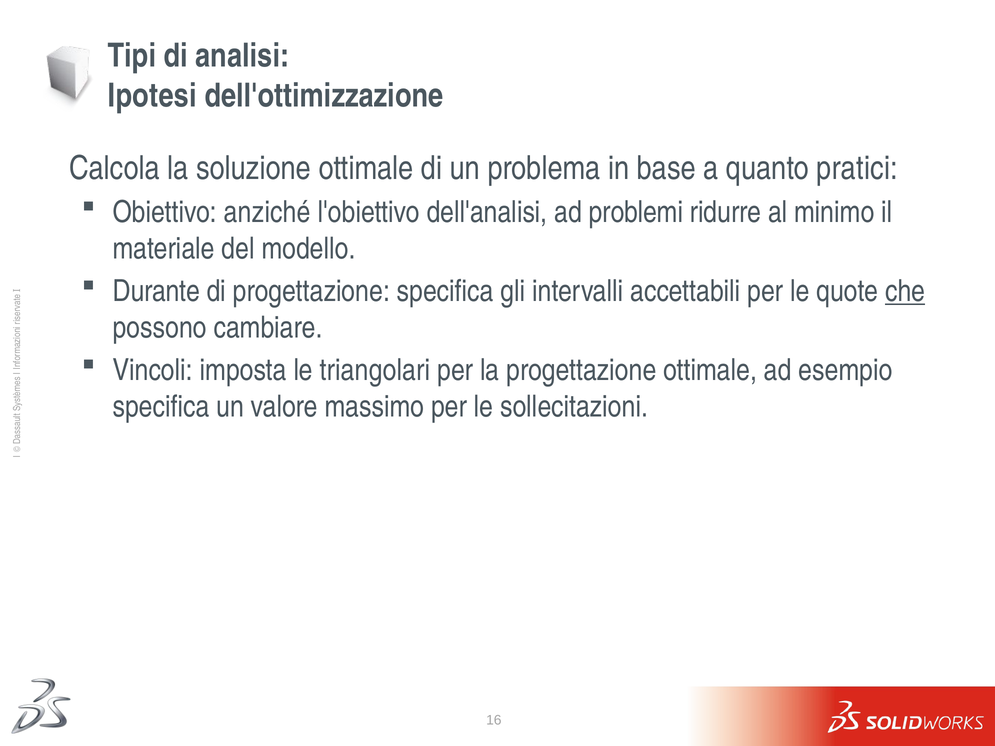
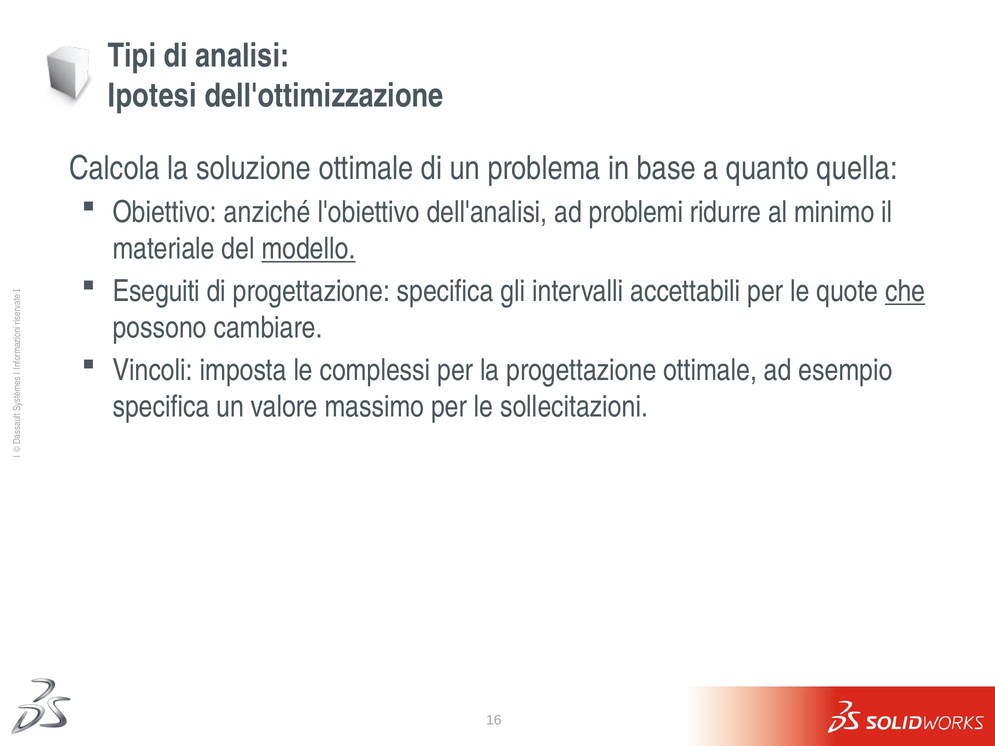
pratici: pratici -> quella (857, 168)
modello underline: none -> present (309, 249)
Durante: Durante -> Eseguiti (156, 291)
triangolari: triangolari -> complessi (375, 370)
